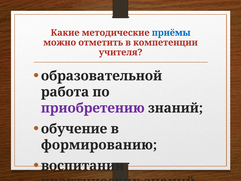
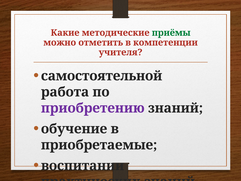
приёмы colour: blue -> green (171, 33)
образовательной: образовательной -> самостоятельной (102, 76)
формированию: формированию -> приобретаемые (99, 145)
